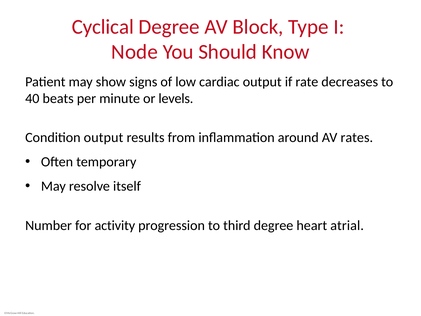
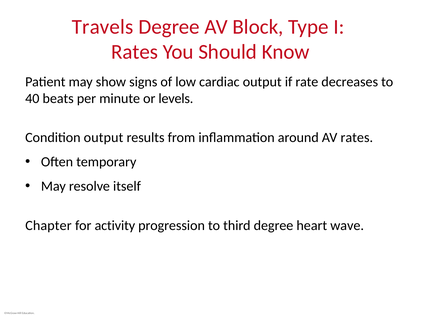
Cyclical: Cyclical -> Travels (103, 27)
Node: Node -> Rates (135, 52)
Number: Number -> Chapter (48, 225)
atrial: atrial -> wave (347, 225)
